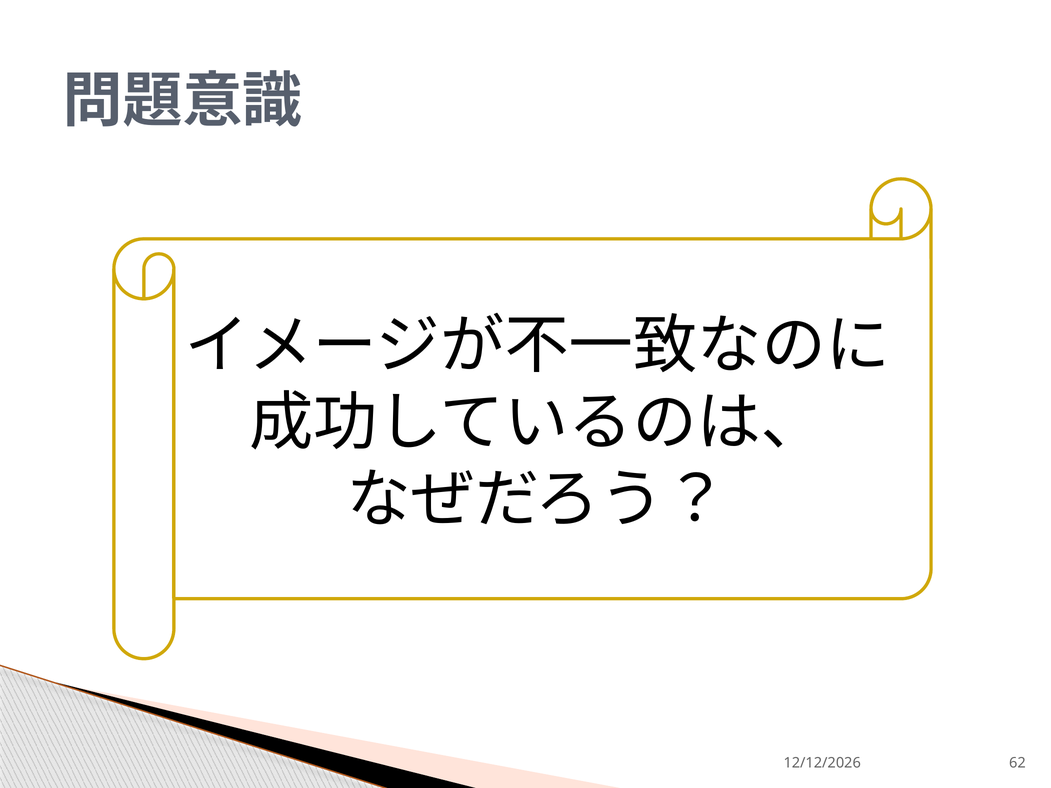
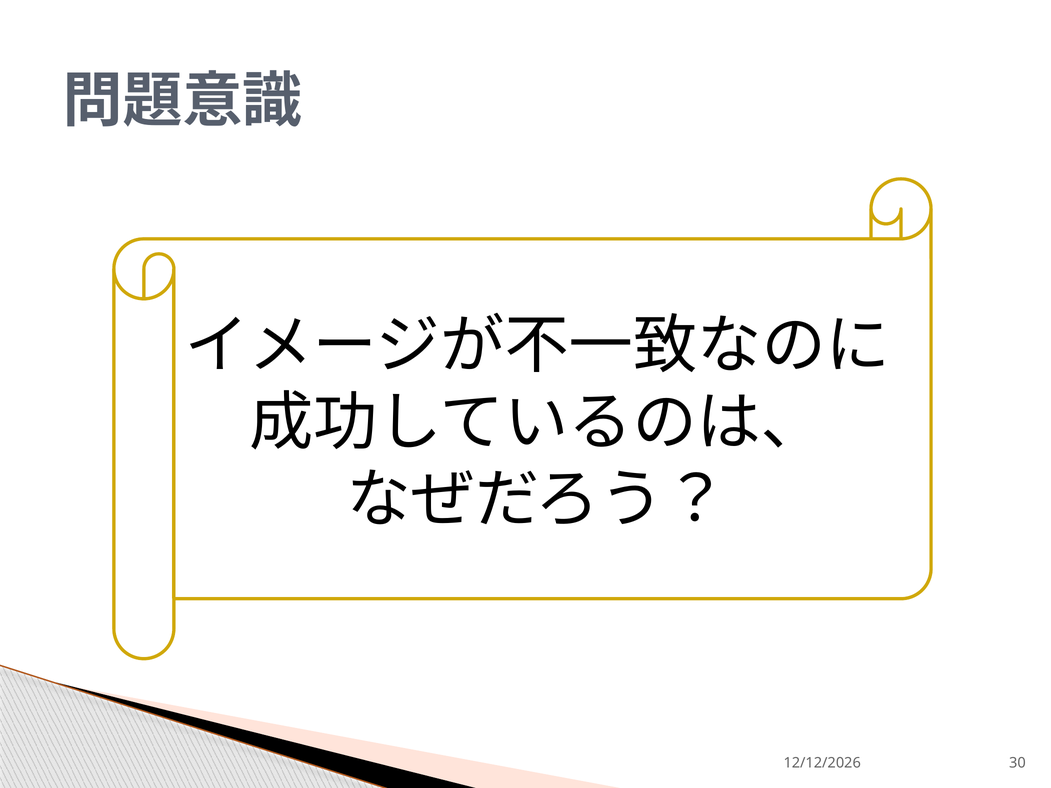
62: 62 -> 30 (1017, 763)
